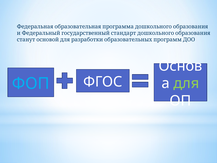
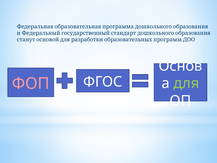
ФОП colour: light blue -> pink (31, 83)
